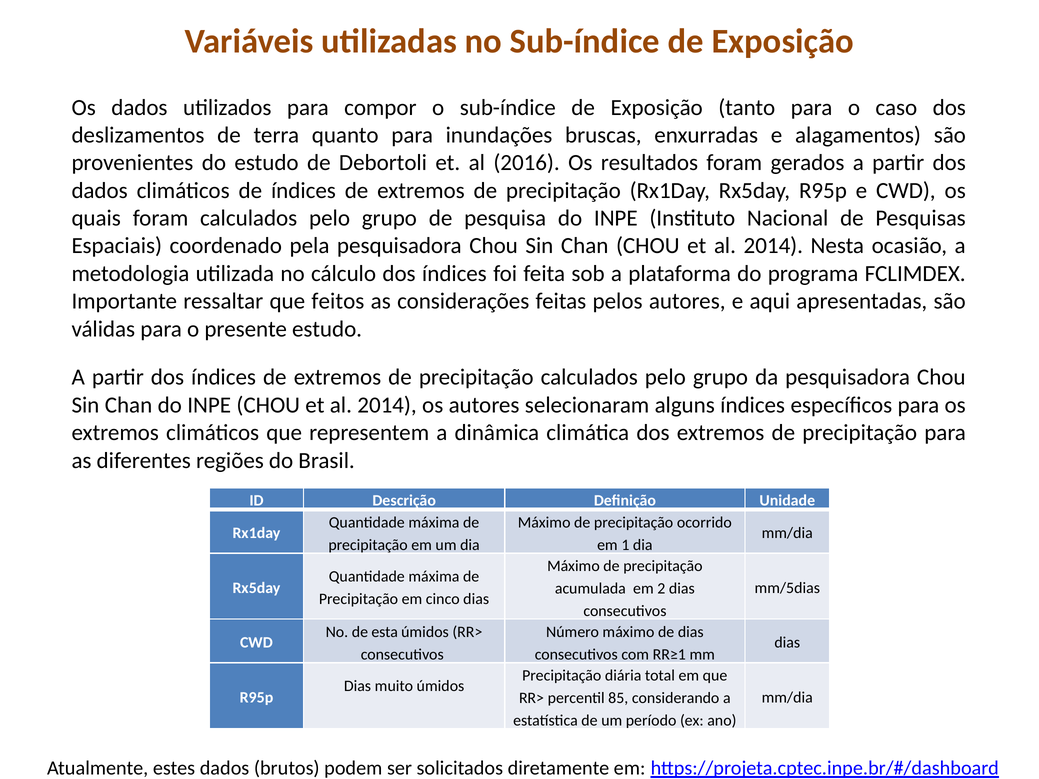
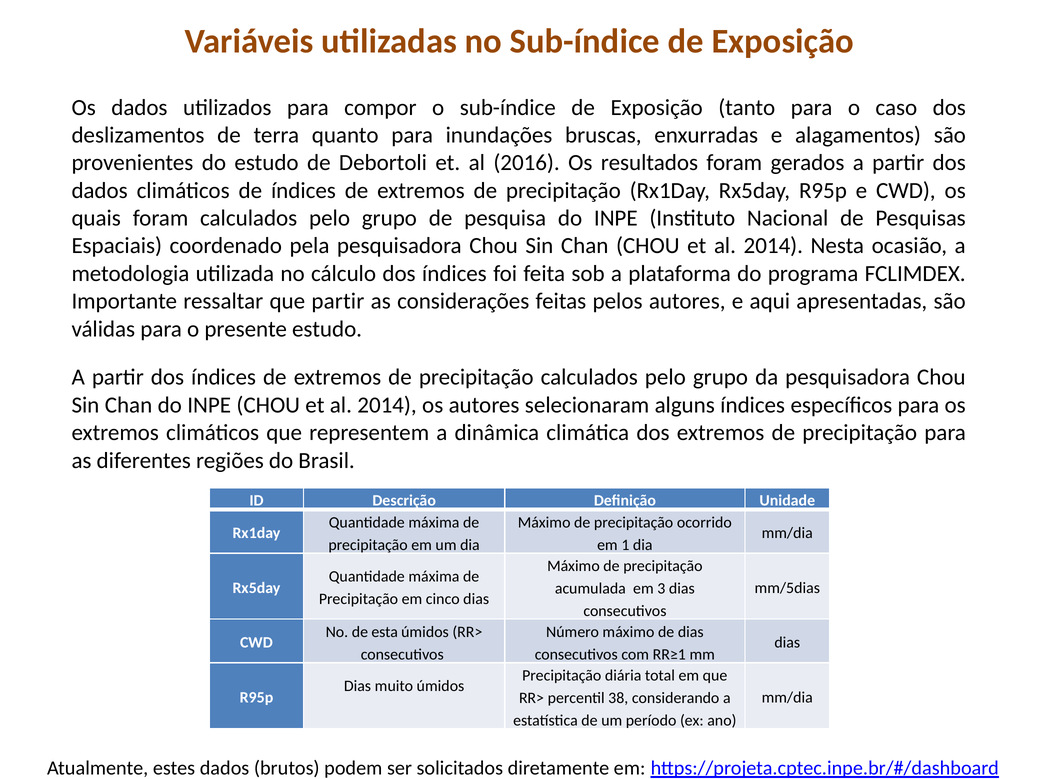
que feitos: feitos -> partir (338, 301)
2: 2 -> 3 (661, 589)
85: 85 -> 38 (618, 698)
